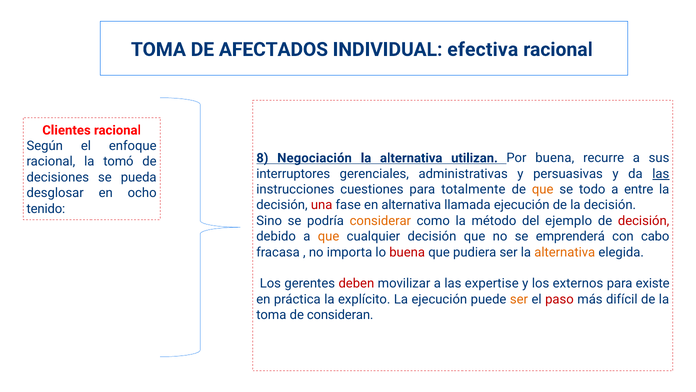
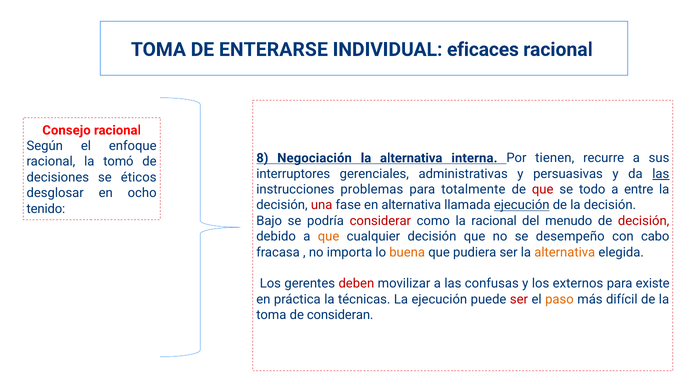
AFECTADOS: AFECTADOS -> ENTERARSE (273, 49)
efectiva: efectiva -> eficaces (483, 49)
Clientes: Clientes -> Consejo (66, 130)
utilizan: utilizan -> interna (474, 158)
Por buena: buena -> tienen (555, 158)
pueda: pueda -> éticos (139, 177)
cuestiones: cuestiones -> problemas (372, 189)
que colour: orange -> red (543, 189)
ejecución underline: none -> present (522, 205)
Sino: Sino -> Bajo (269, 221)
considerar colour: orange -> red (380, 221)
la método: método -> racional (494, 221)
ejemplo: ejemplo -> menudo (569, 221)
emprenderá: emprenderá -> desempeño (570, 236)
buena colour: red -> orange (407, 252)
expertise: expertise -> confusas (492, 283)
explícito: explícito -> técnicas (364, 299)
ser colour: orange -> red (519, 299)
paso colour: red -> orange (559, 299)
